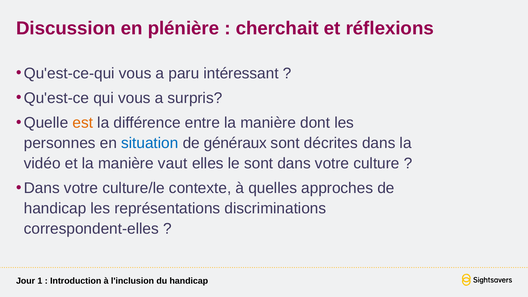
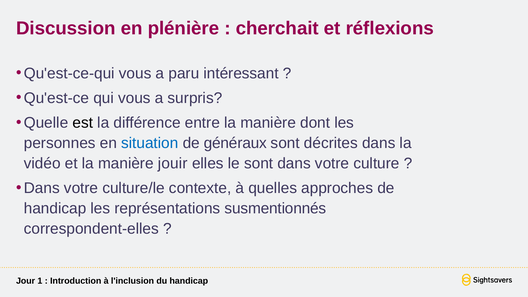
est colour: orange -> black (83, 123)
vaut: vaut -> jouir (173, 163)
discriminations: discriminations -> susmentionnés (275, 209)
